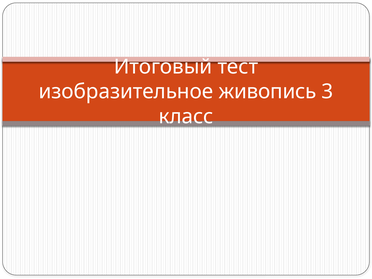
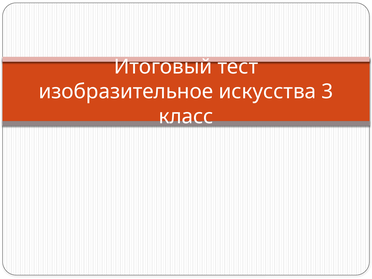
живопись: живопись -> искусства (267, 92)
